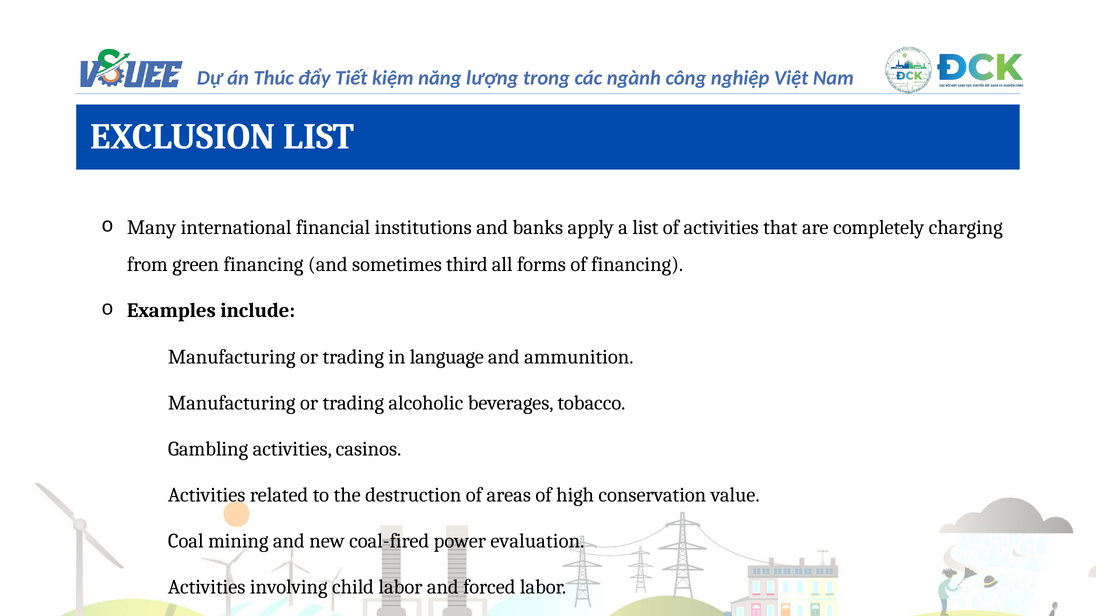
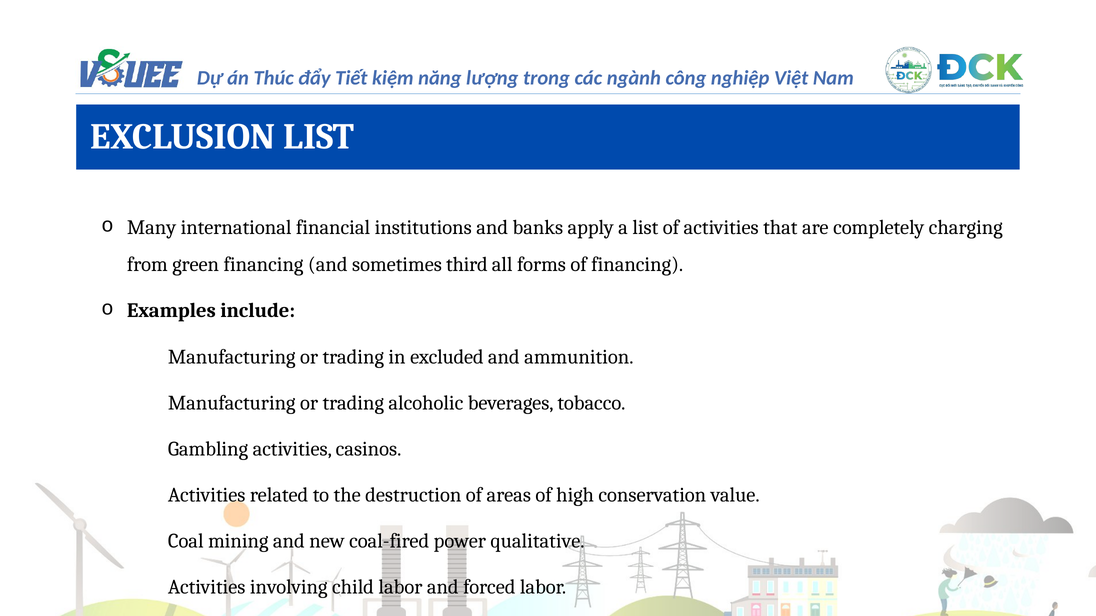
language: language -> excluded (447, 357)
evaluation: evaluation -> qualitative (538, 541)
